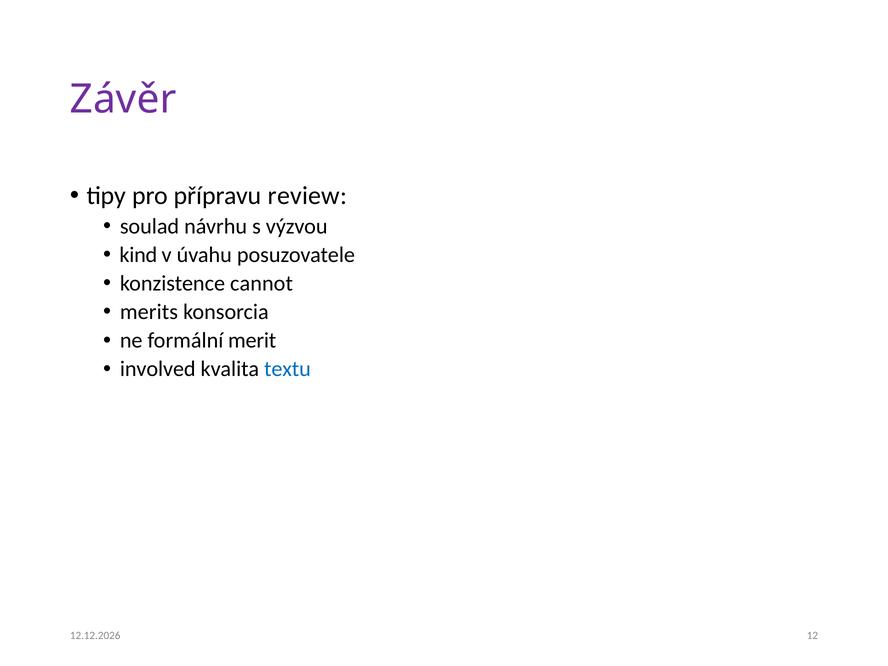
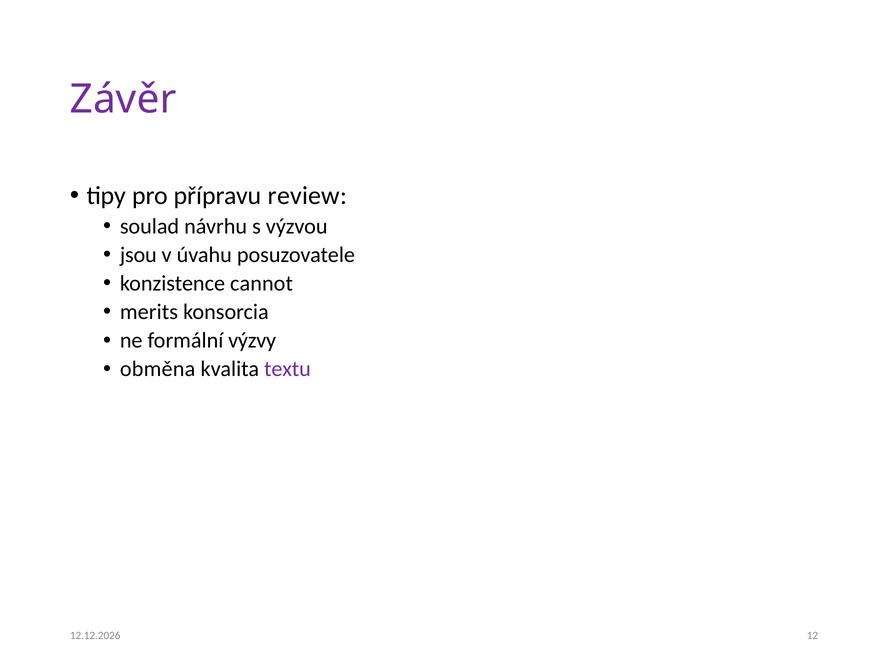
kind: kind -> jsou (138, 255)
merit: merit -> výzvy (252, 341)
involved: involved -> obměna (158, 369)
textu colour: blue -> purple (287, 369)
